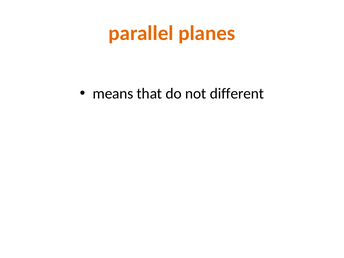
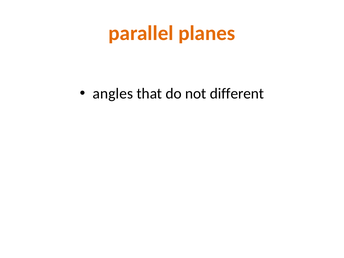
means: means -> angles (113, 94)
